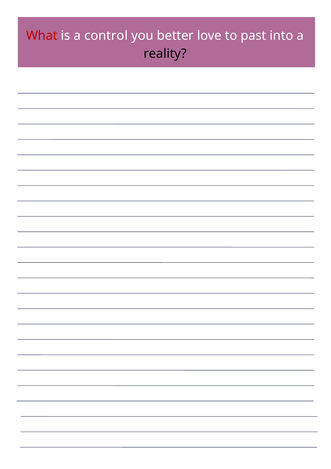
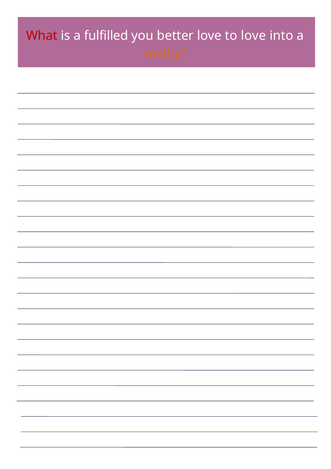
control: control -> fulfilled (106, 36)
to past: past -> love (253, 36)
reality colour: black -> orange (165, 54)
